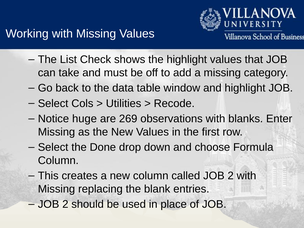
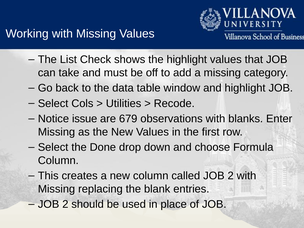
huge: huge -> issue (85, 119)
269: 269 -> 679 (128, 119)
